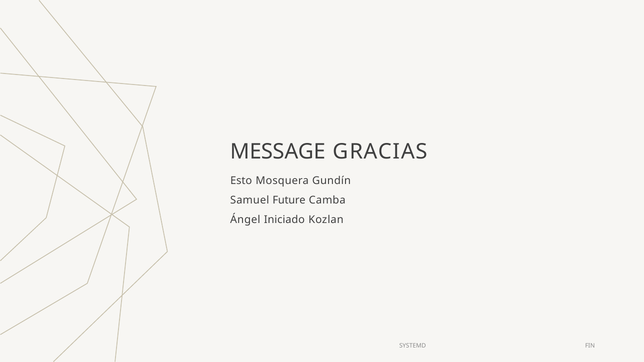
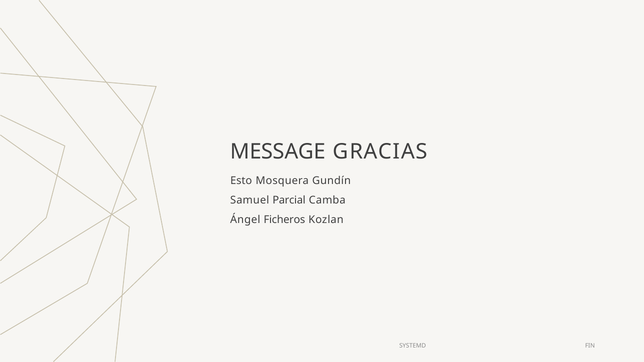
Future: Future -> Parcial (289, 200)
Iniciado: Iniciado -> Ficheros (284, 220)
